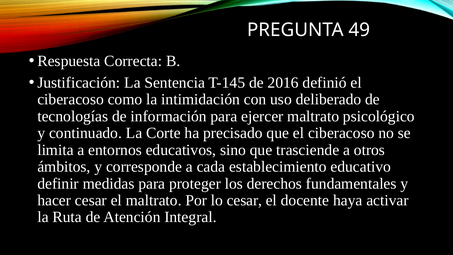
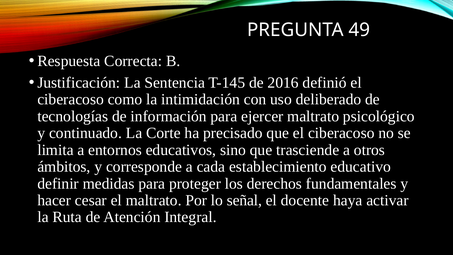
lo cesar: cesar -> señal (244, 200)
